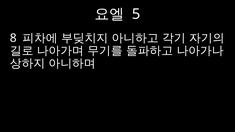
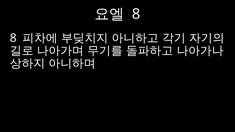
5: 5 -> 8 (136, 14)
